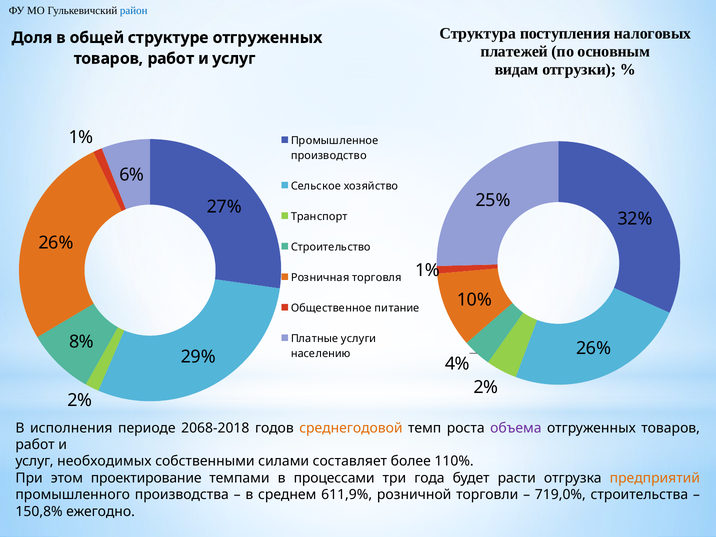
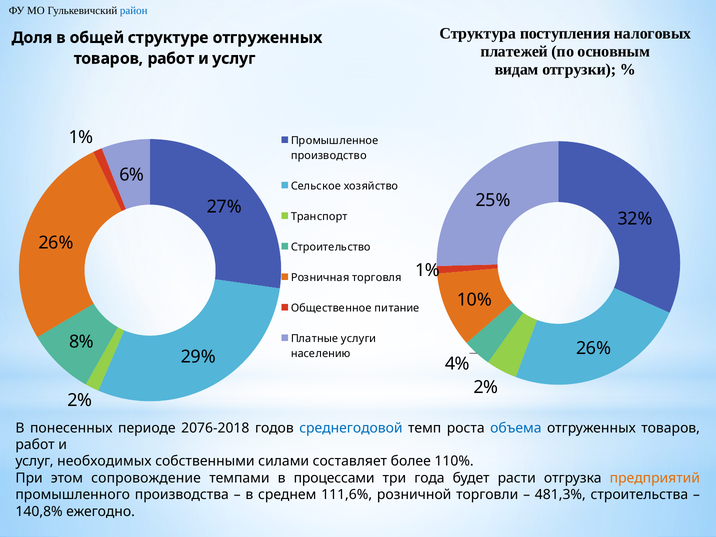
исполнения: исполнения -> понесенных (71, 428)
2068-2018: 2068-2018 -> 2076-2018 (215, 428)
среднегодовой colour: orange -> blue (351, 428)
объема colour: purple -> blue (516, 428)
проектирование: проектирование -> сопровождение (146, 478)
611,9%: 611,9% -> 111,6% (347, 495)
719,0%: 719,0% -> 481,3% (560, 495)
150,8%: 150,8% -> 140,8% (39, 512)
